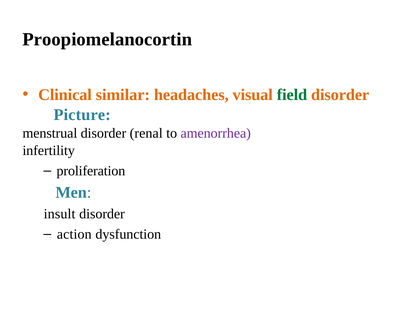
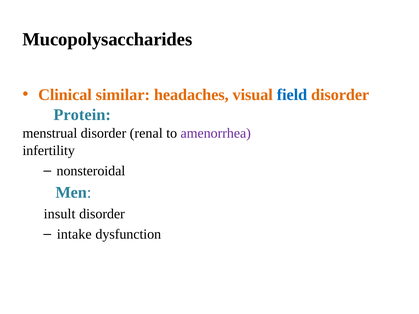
Proopiomelanocortin: Proopiomelanocortin -> Mucopolysaccharides (107, 39)
field colour: green -> blue (292, 95)
Picture: Picture -> Protein (82, 115)
proliferation: proliferation -> nonsteroidal (91, 171)
action: action -> intake (74, 234)
